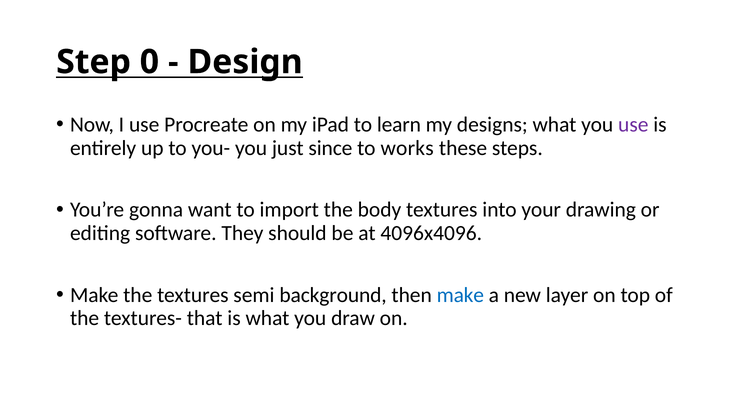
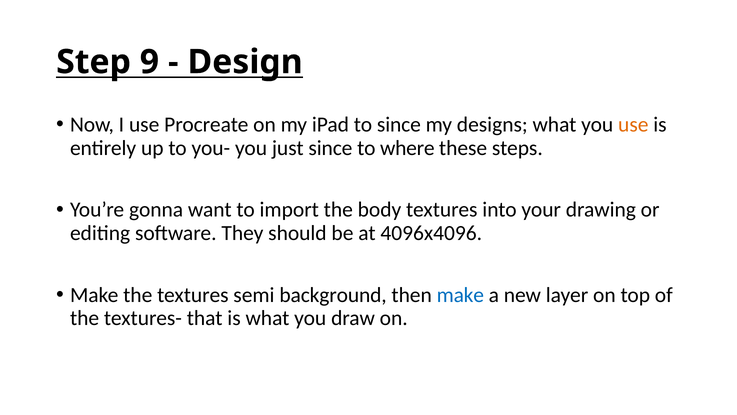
0: 0 -> 9 (149, 62)
to learn: learn -> since (399, 125)
use colour: purple -> orange (633, 125)
works: works -> where (407, 148)
